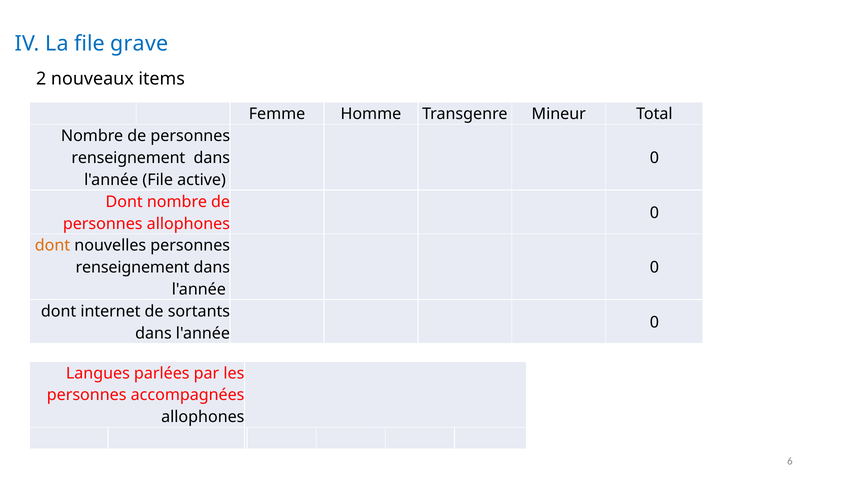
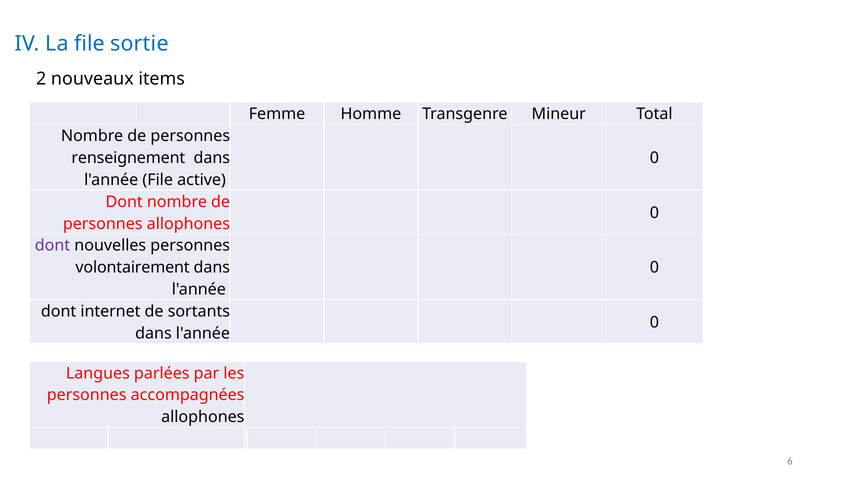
grave: grave -> sortie (139, 44)
dont colour: orange -> purple (52, 245)
renseignement: renseignement -> volontairement (133, 267)
